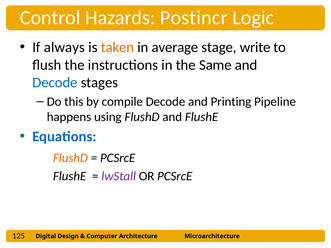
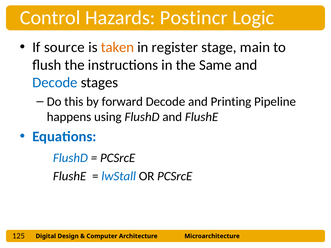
always: always -> source (64, 47)
average: average -> register (175, 47)
write: write -> main (255, 47)
compile: compile -> forward (122, 102)
FlushD colour: orange -> blue (70, 158)
lwStall colour: purple -> blue (119, 176)
